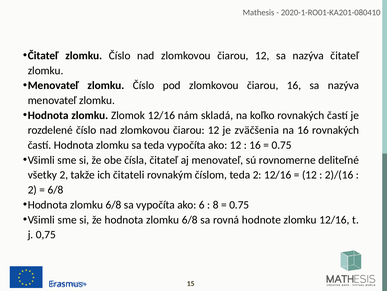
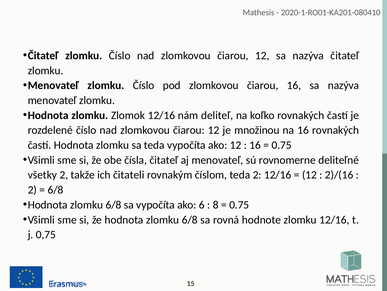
skladá: skladá -> deliteľ (217, 115)
zväčšenia: zväčšenia -> množinou (257, 130)
